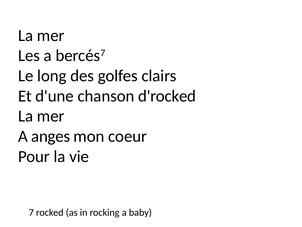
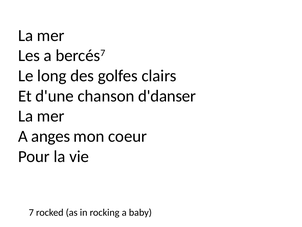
d'rocked: d'rocked -> d'danser (167, 96)
